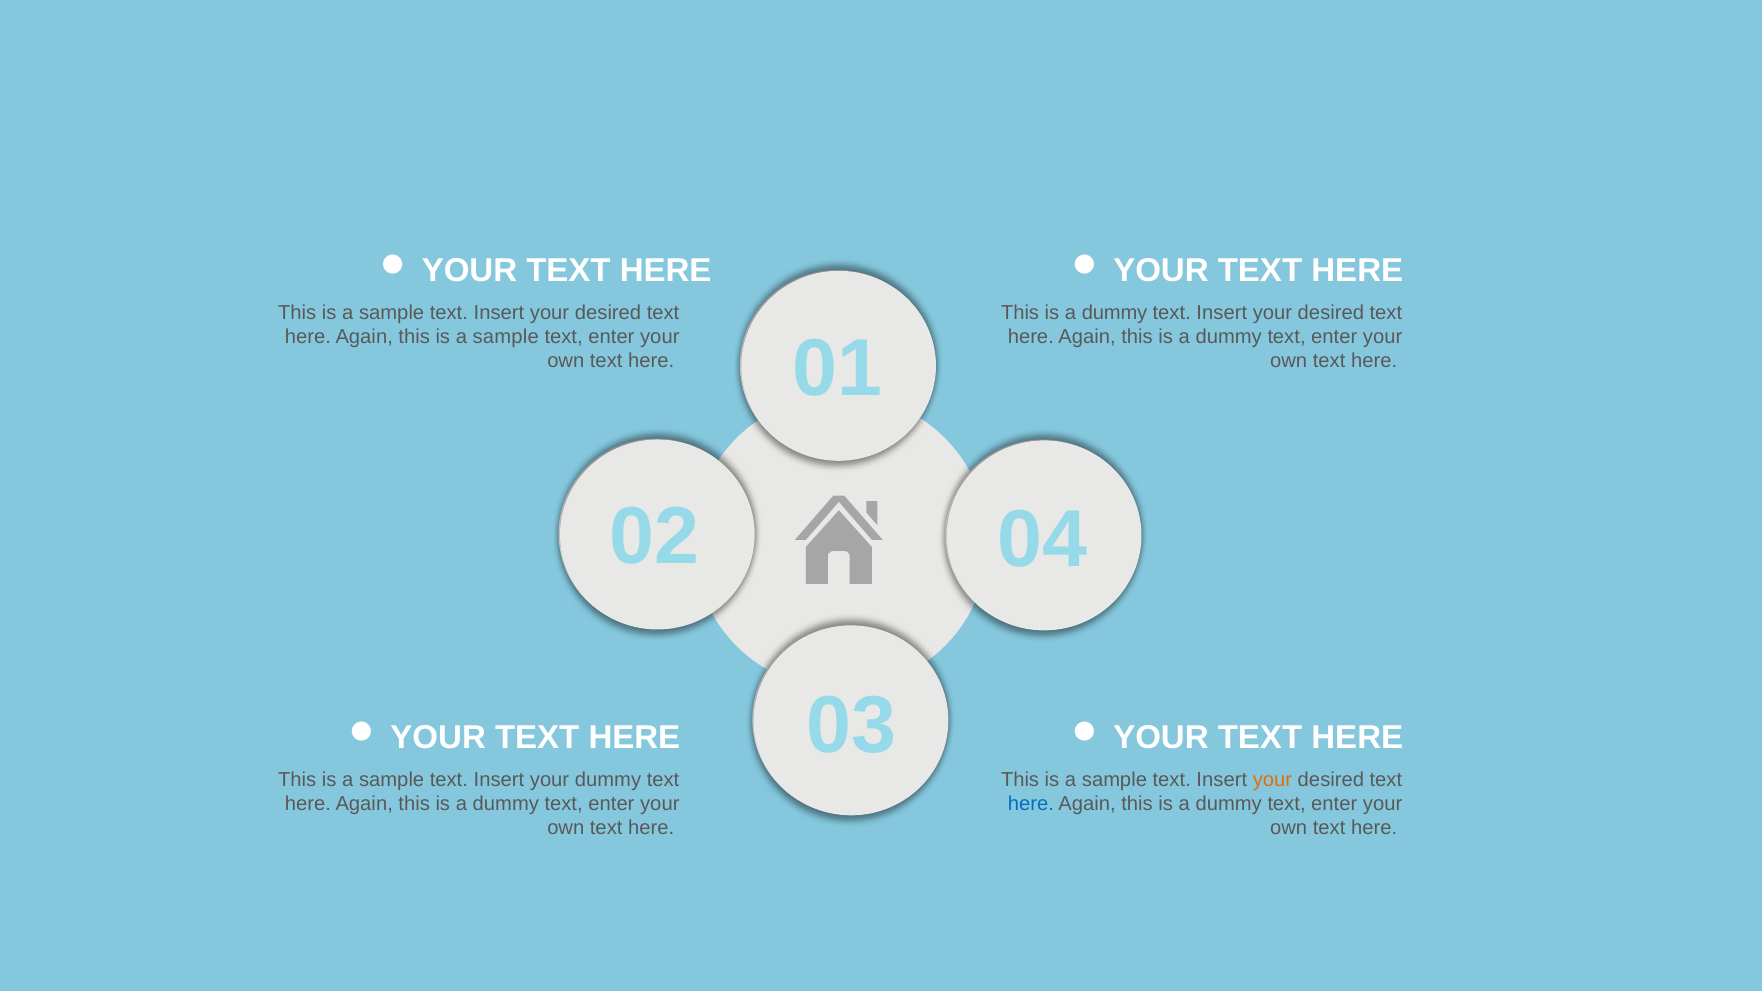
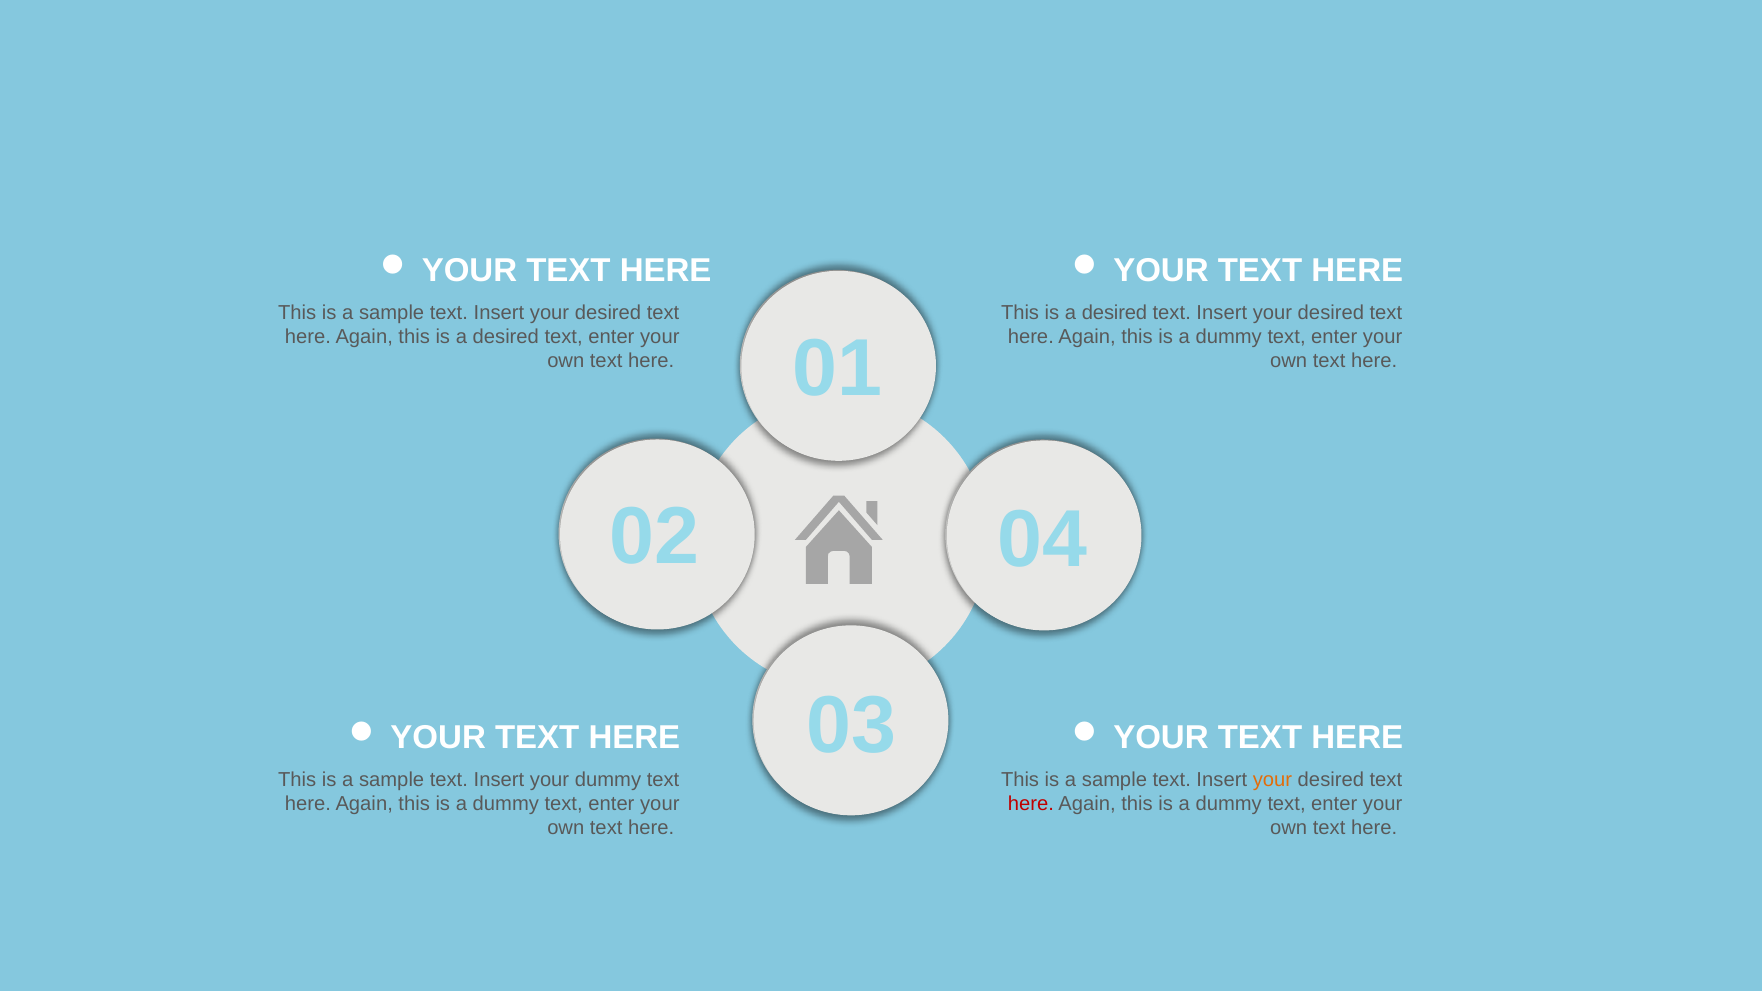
dummy: dummy -> desired (1115, 313)
sample: sample -> desired (506, 337)
here colour: blue -> red (1031, 804)
